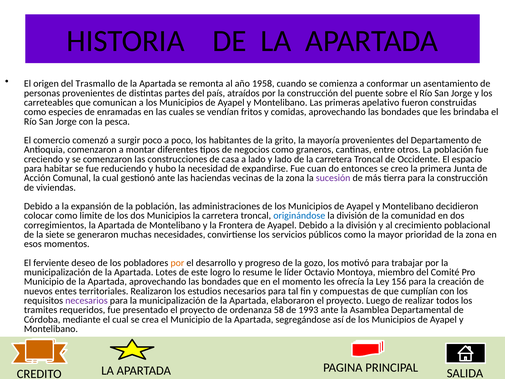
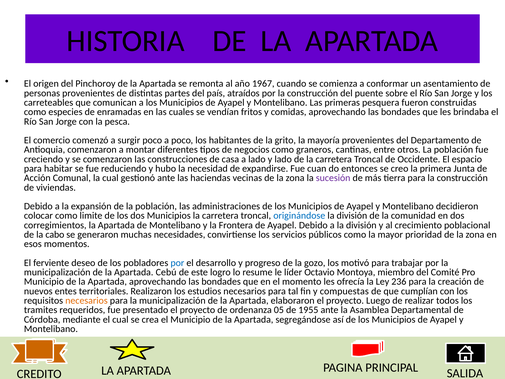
Trasmallo: Trasmallo -> Pinchoroy (95, 84)
1958: 1958 -> 1967 (263, 84)
apelativo: apelativo -> pesquera (381, 103)
siete: siete -> cabo (55, 234)
por colour: orange -> blue (177, 263)
Lotes: Lotes -> Cebú (166, 272)
156: 156 -> 236 (399, 282)
necesarios colour: purple -> orange (86, 300)
58: 58 -> 05 (279, 310)
1993: 1993 -> 1955 (308, 310)
